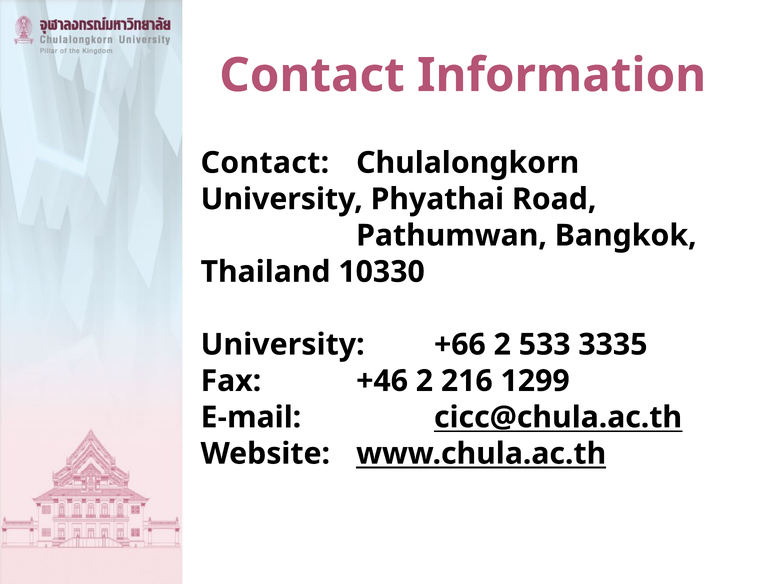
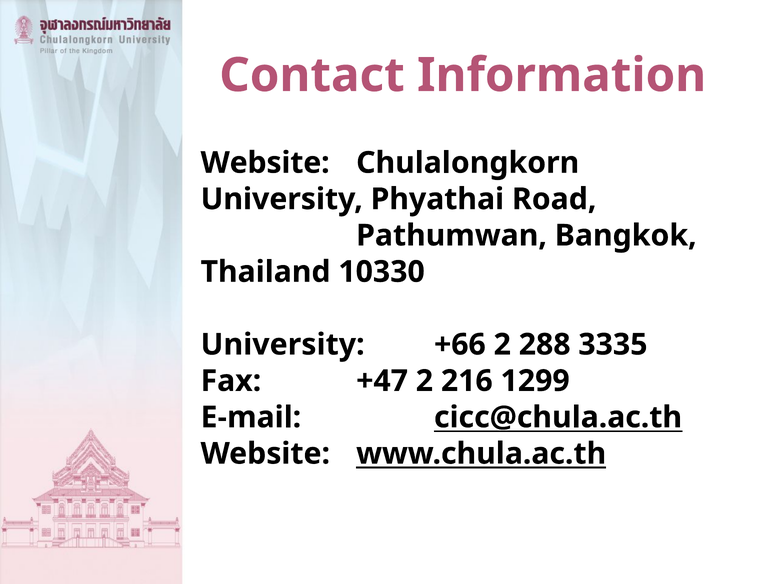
Contact: Contact -> Website (265, 163)
533: 533 -> 288 (545, 344)
+46: +46 -> +47 (382, 381)
